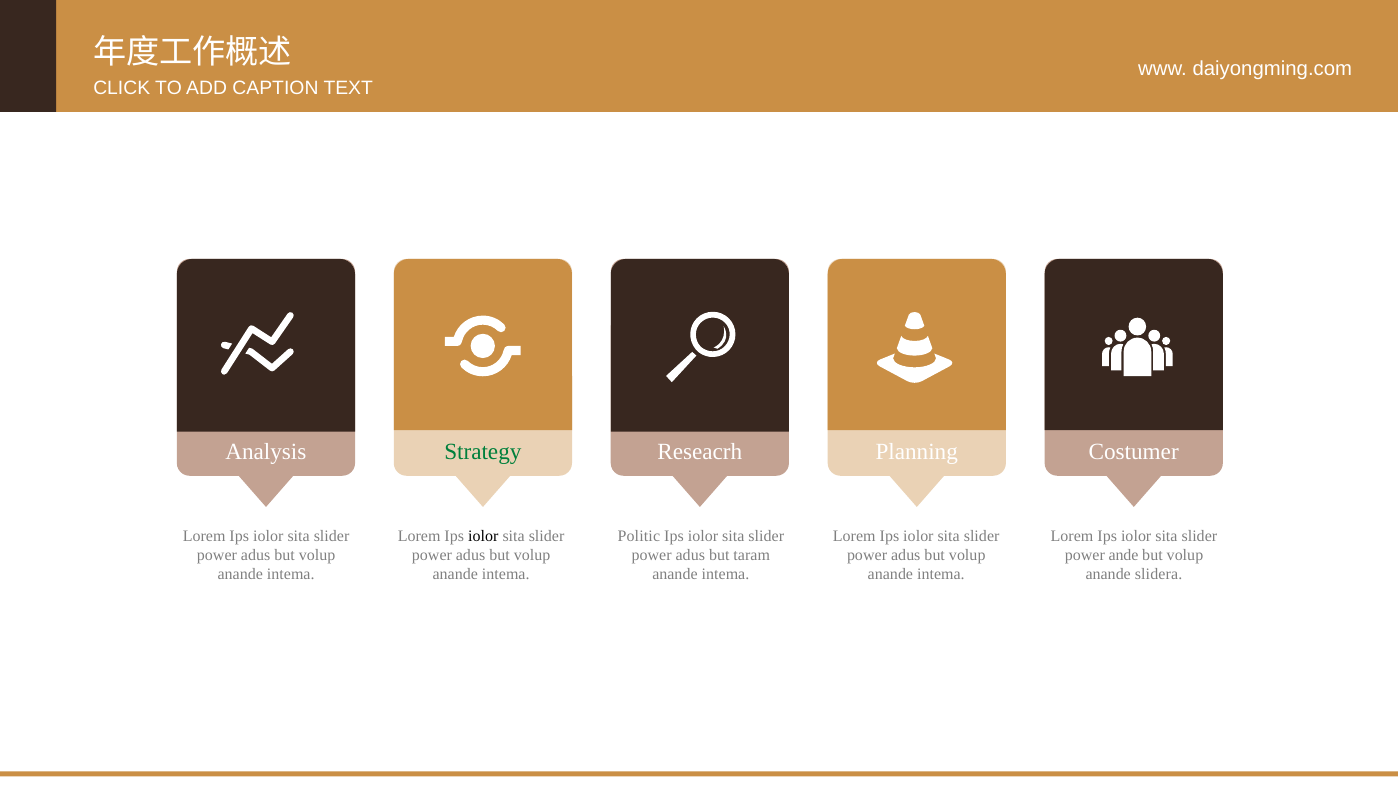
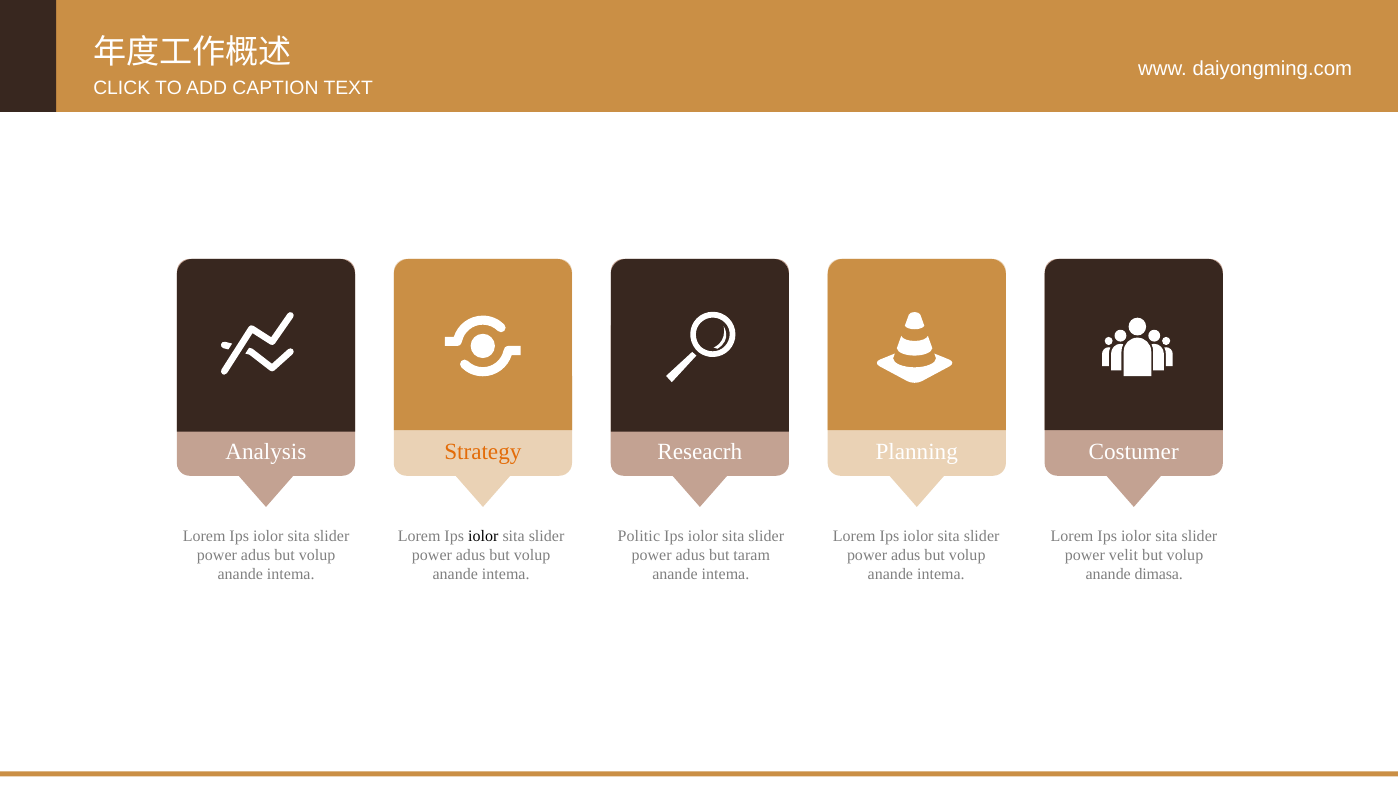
Strategy colour: green -> orange (483, 452)
ande: ande -> velit (1123, 555)
slidera: slidera -> dimasa (1159, 575)
